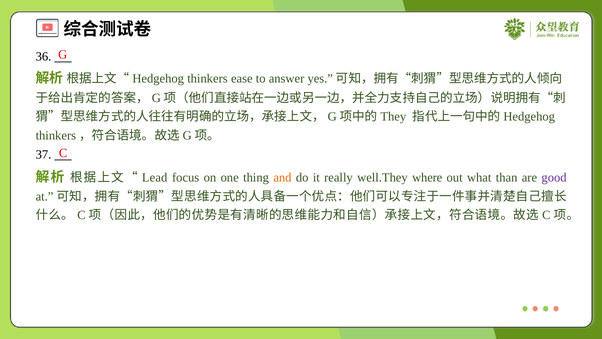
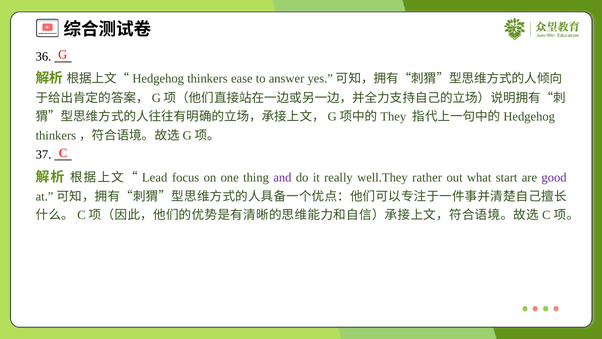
and colour: orange -> purple (282, 177)
where: where -> rather (427, 177)
than: than -> start (507, 177)
